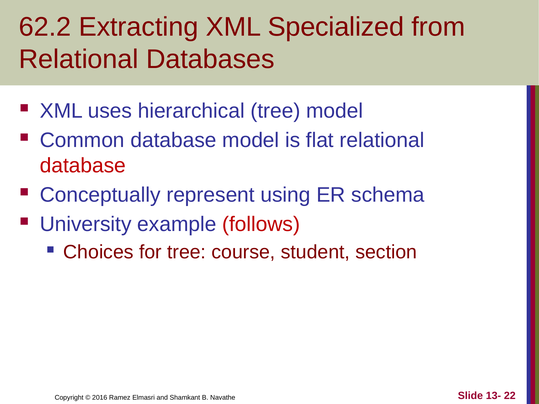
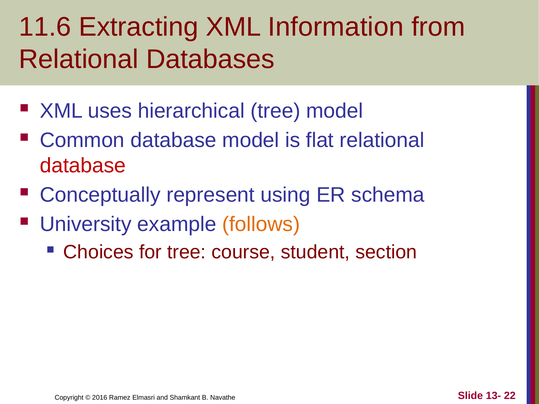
62.2: 62.2 -> 11.6 (45, 27)
Specialized: Specialized -> Information (336, 27)
follows colour: red -> orange (261, 224)
